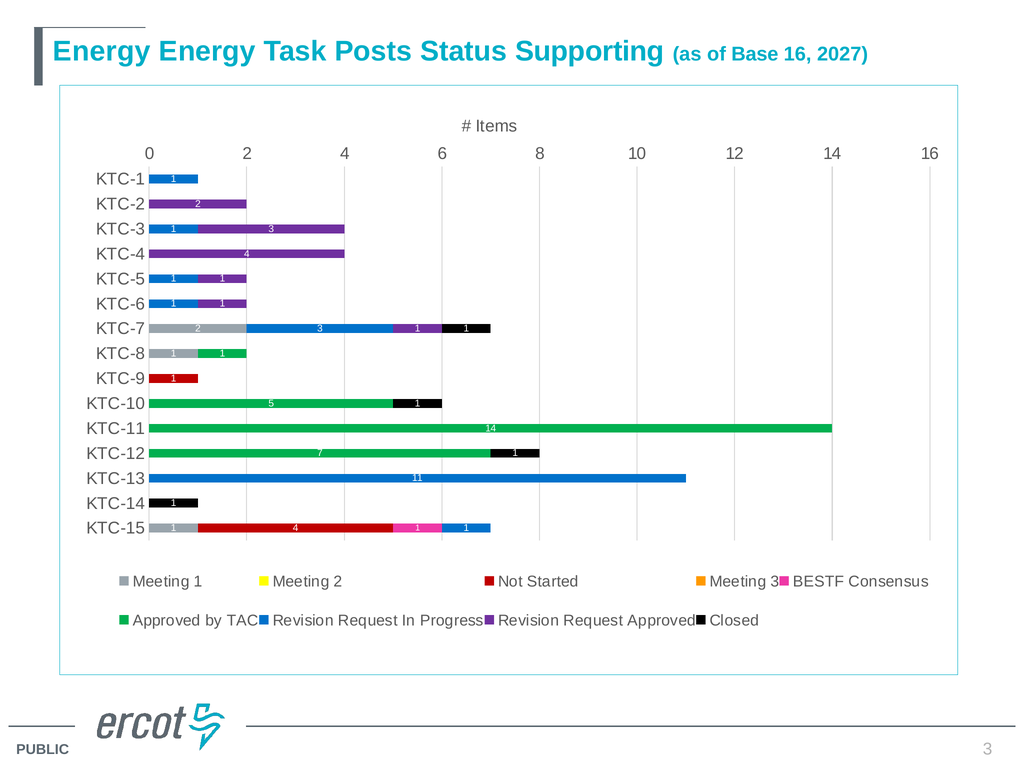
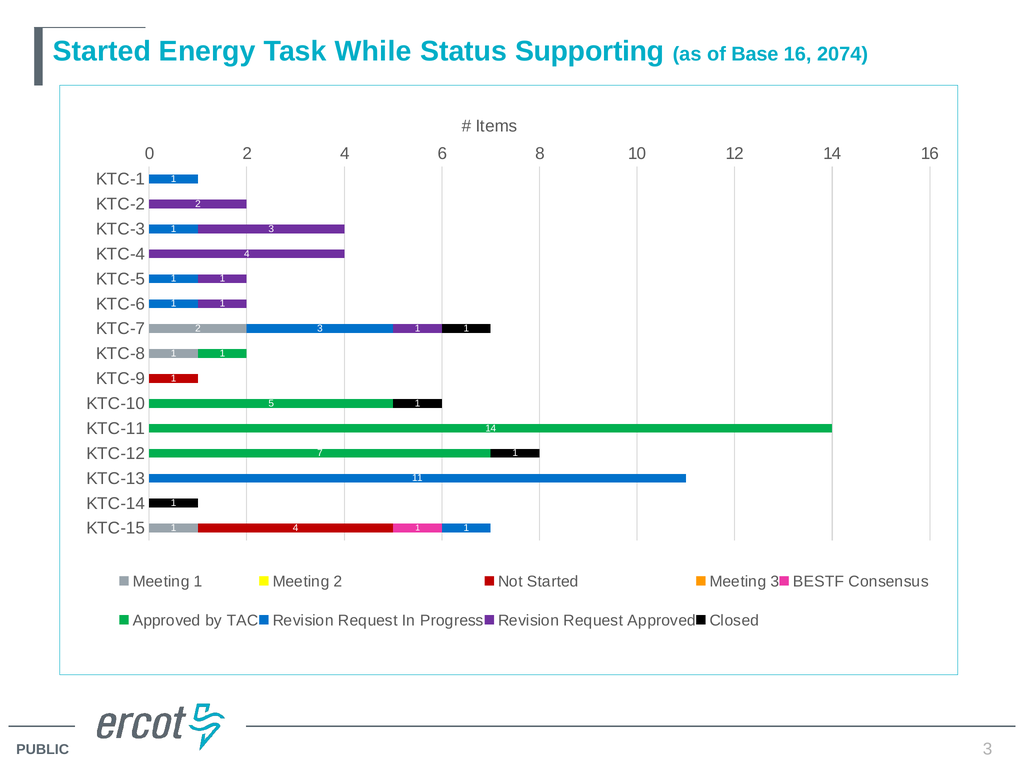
Energy: Energy -> Started (102, 52)
Posts: Posts -> While (373, 52)
2027: 2027 -> 2074 (843, 54)
